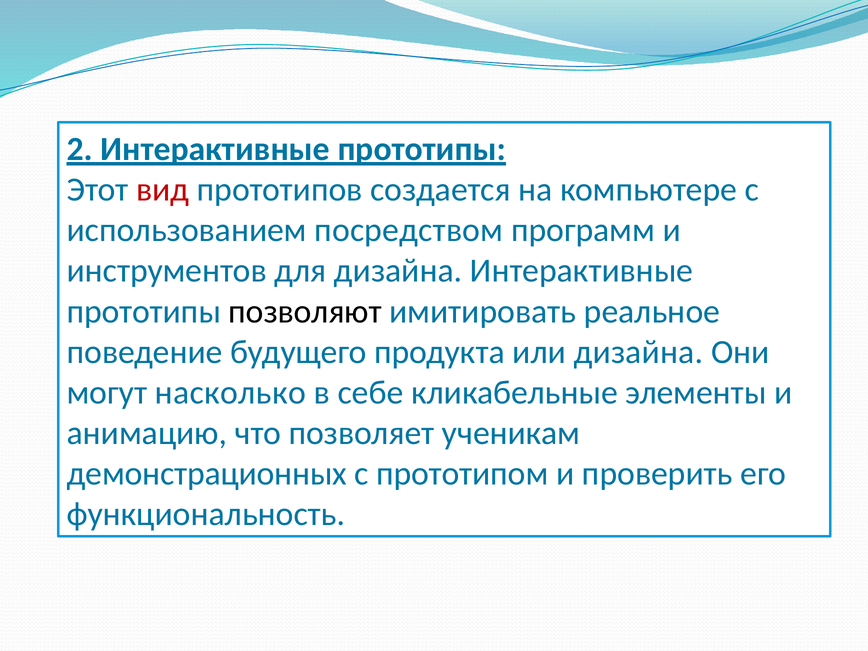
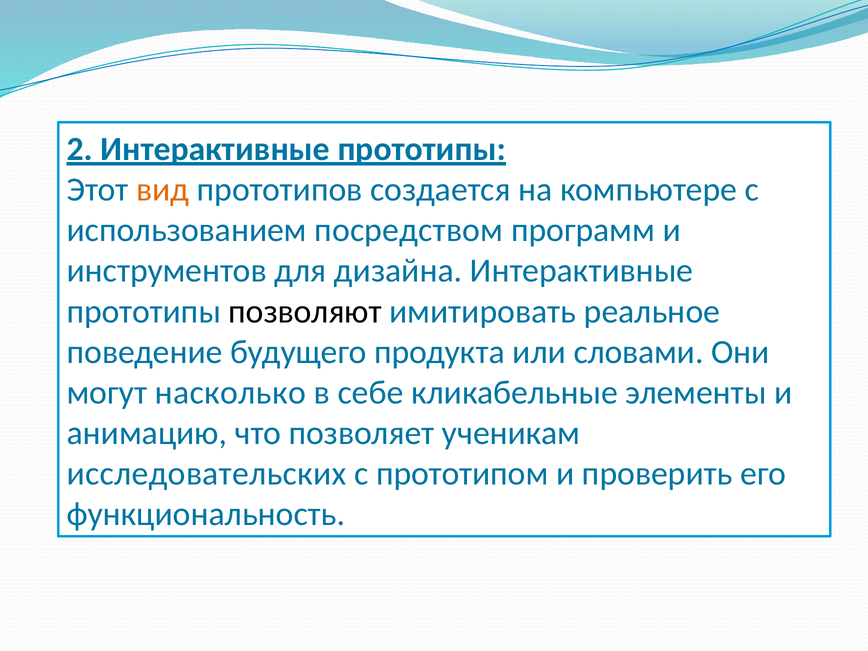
вид colour: red -> orange (163, 190)
или дизайна: дизайна -> словами (639, 352)
демонстрационных: демонстрационных -> исследовательских (207, 474)
